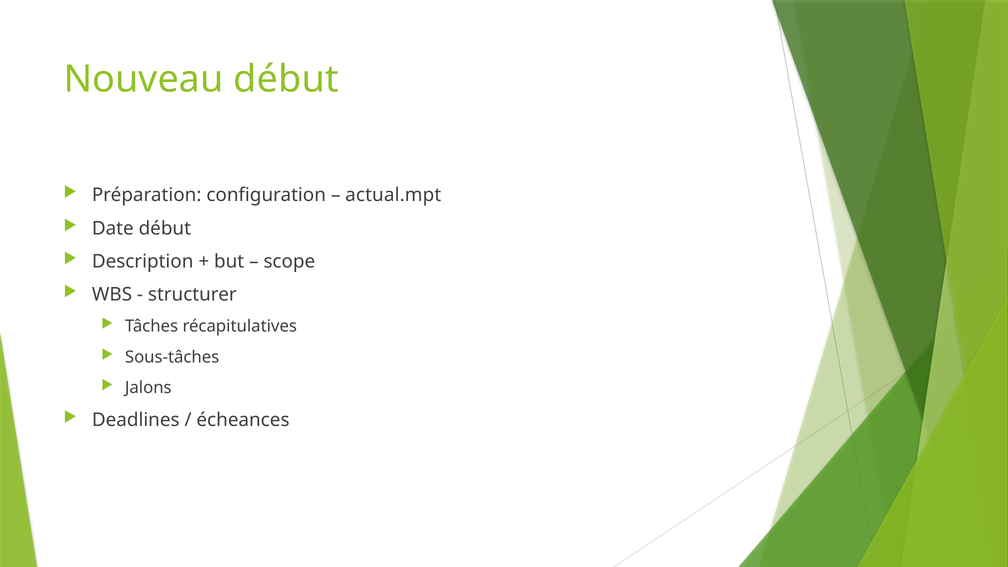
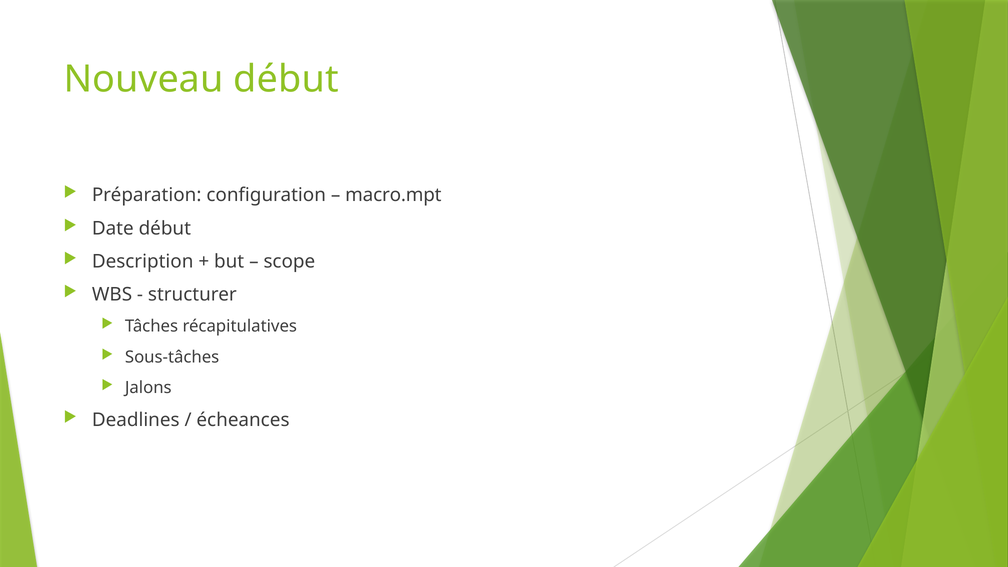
actual.mpt: actual.mpt -> macro.mpt (393, 195)
